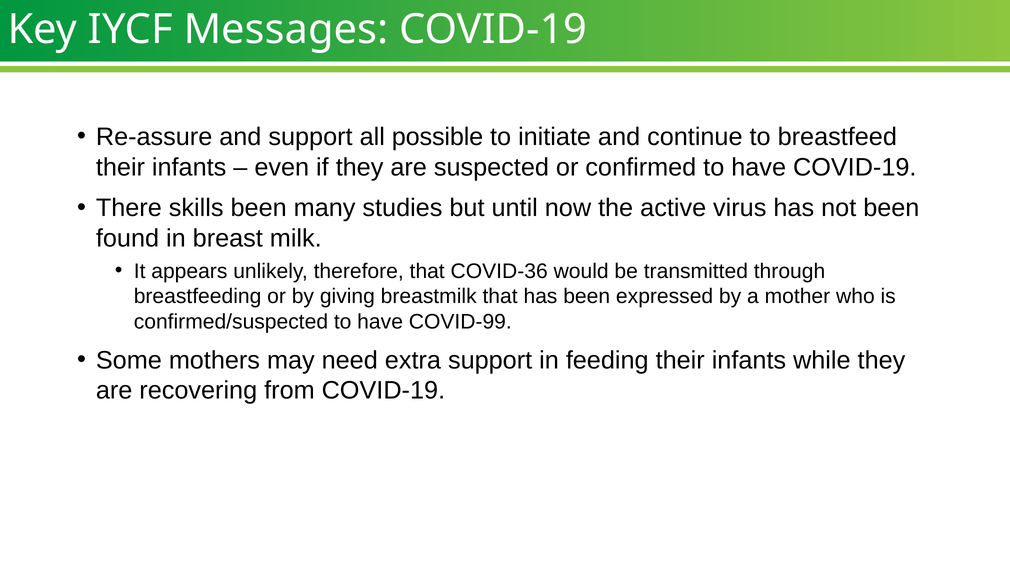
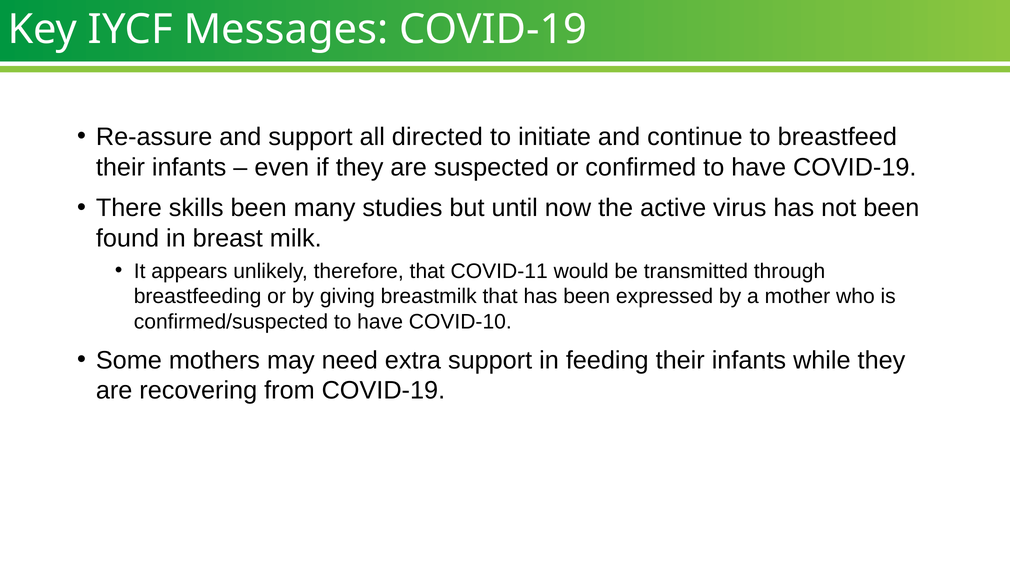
possible: possible -> directed (437, 137)
COVID-36: COVID-36 -> COVID-11 (499, 271)
COVID-99: COVID-99 -> COVID-10 (460, 322)
